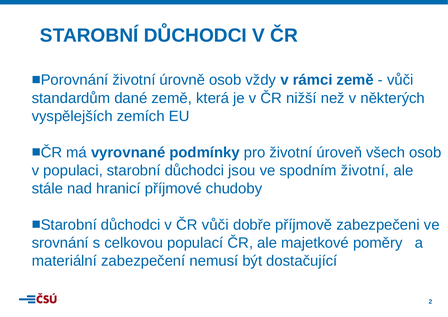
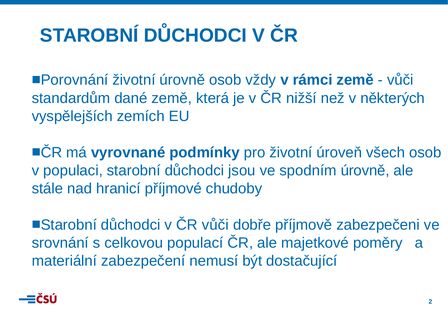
spodním životní: životní -> úrovně (365, 170)
